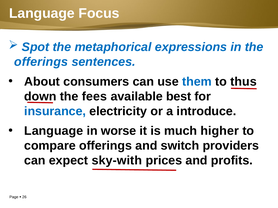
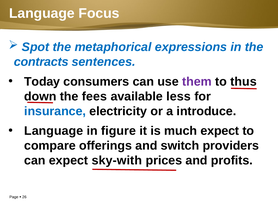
offerings: offerings -> contracts (41, 62)
About: About -> Today (42, 82)
them colour: blue -> purple (197, 82)
best: best -> less (179, 97)
worse: worse -> figure (118, 131)
much higher: higher -> expect (220, 131)
